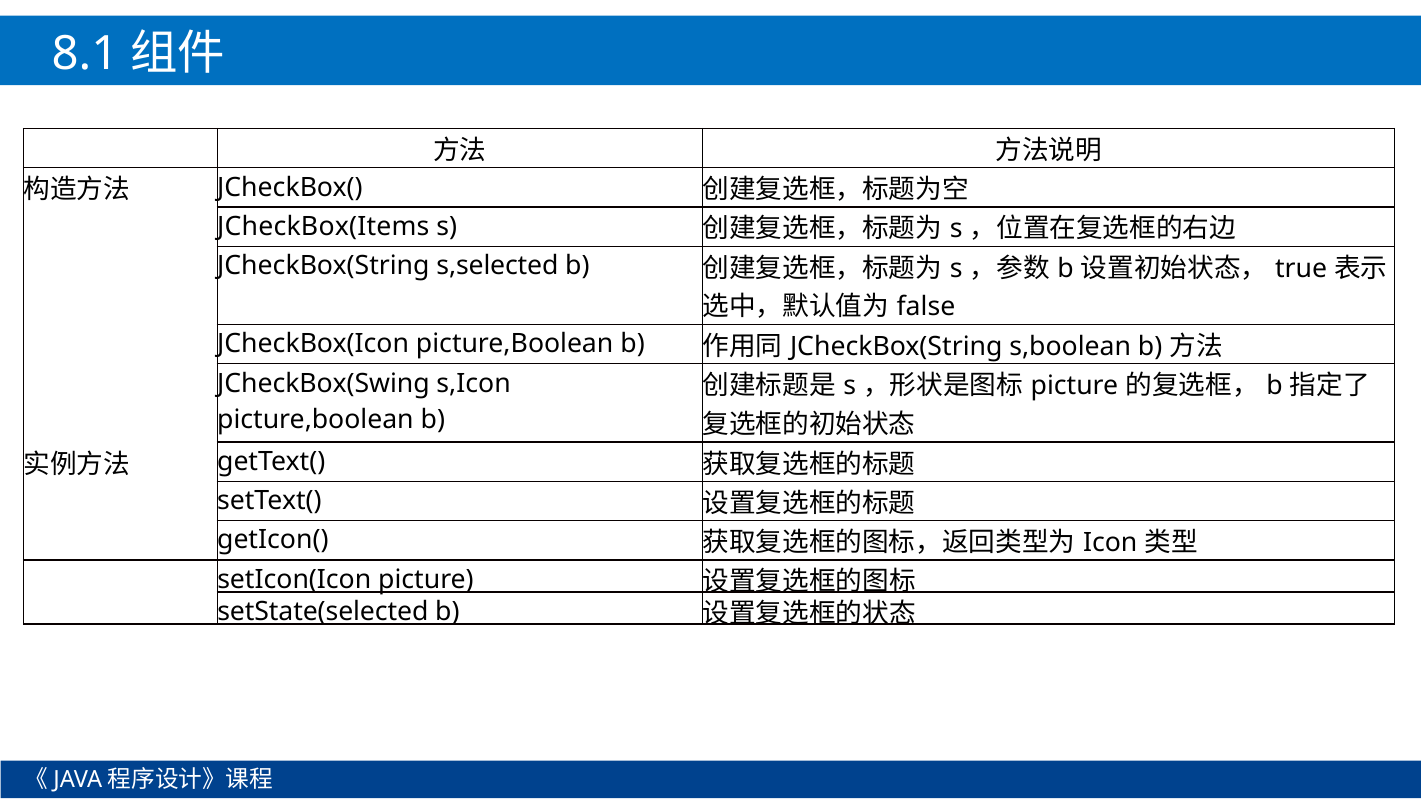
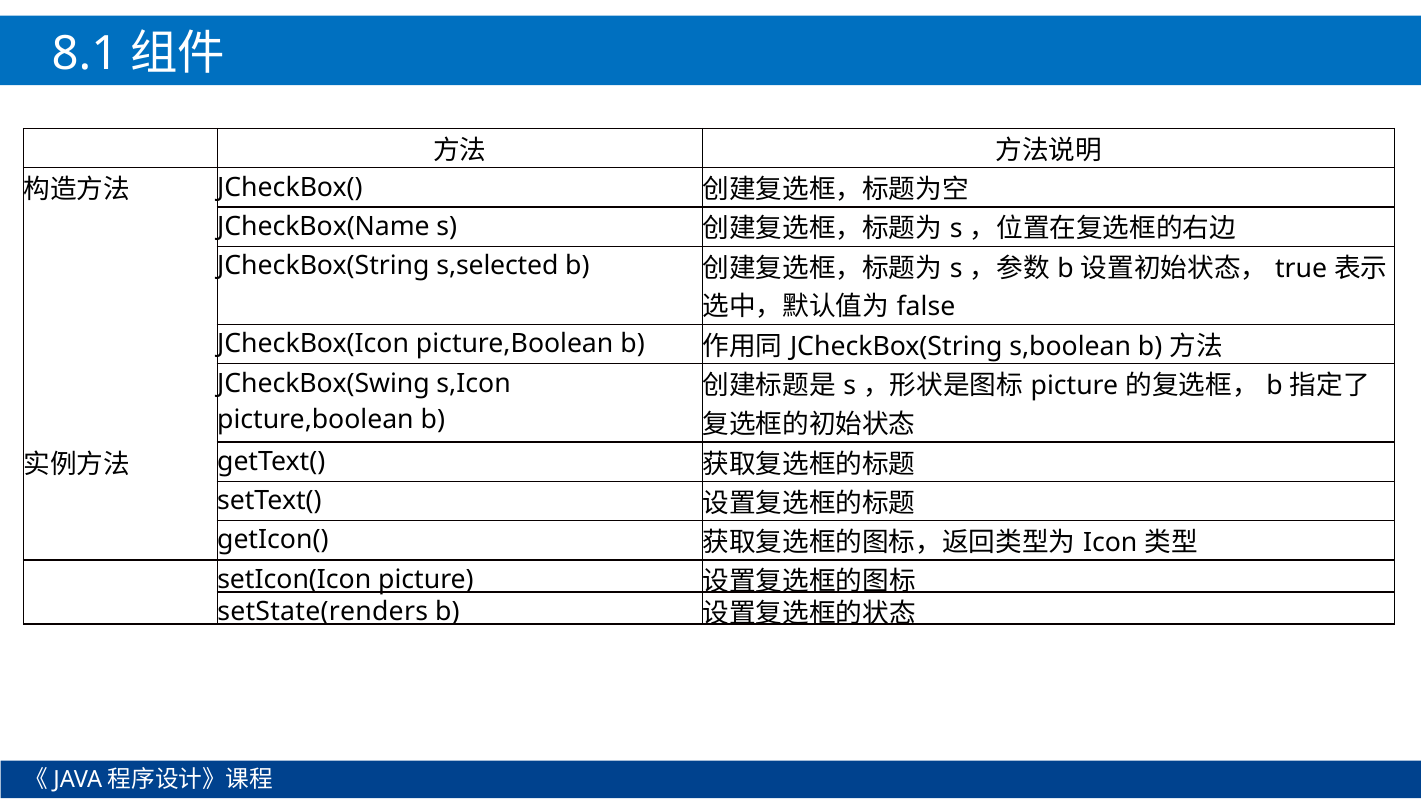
JCheckBox(Items: JCheckBox(Items -> JCheckBox(Name (323, 227)
setState(selected: setState(selected -> setState(renders (323, 612)
